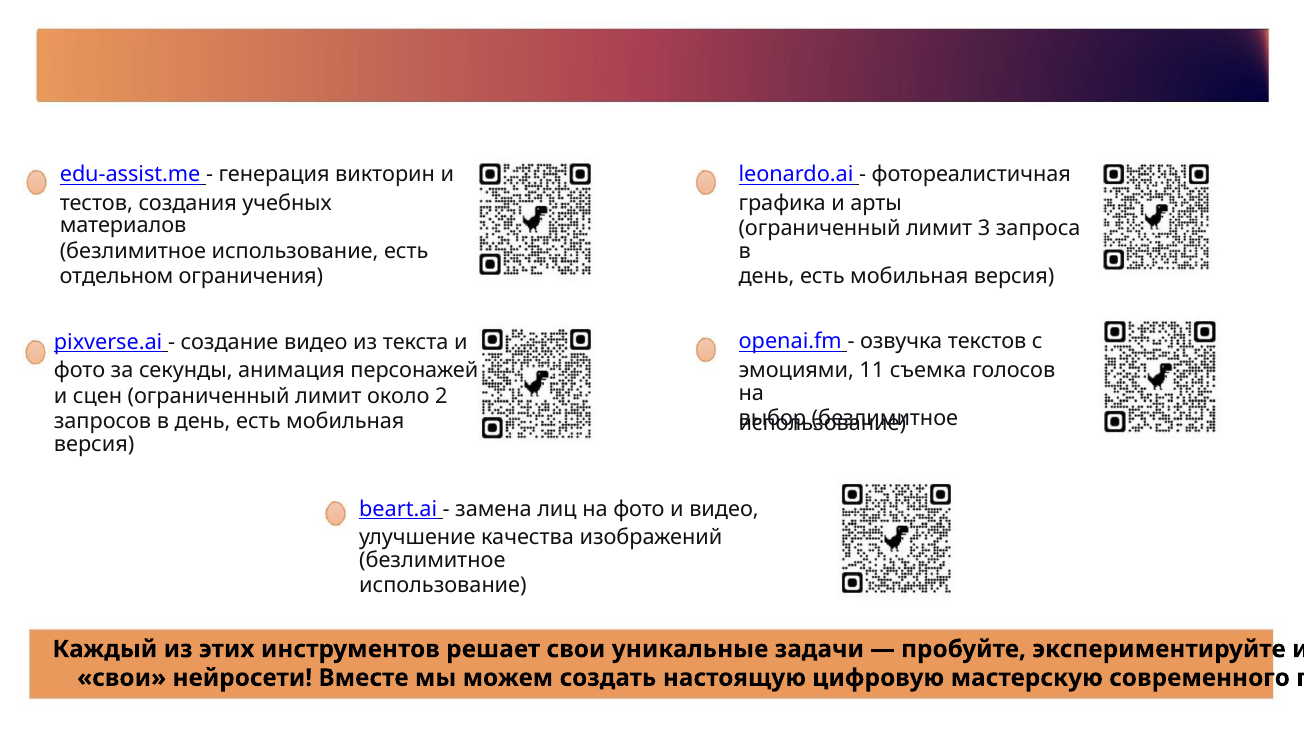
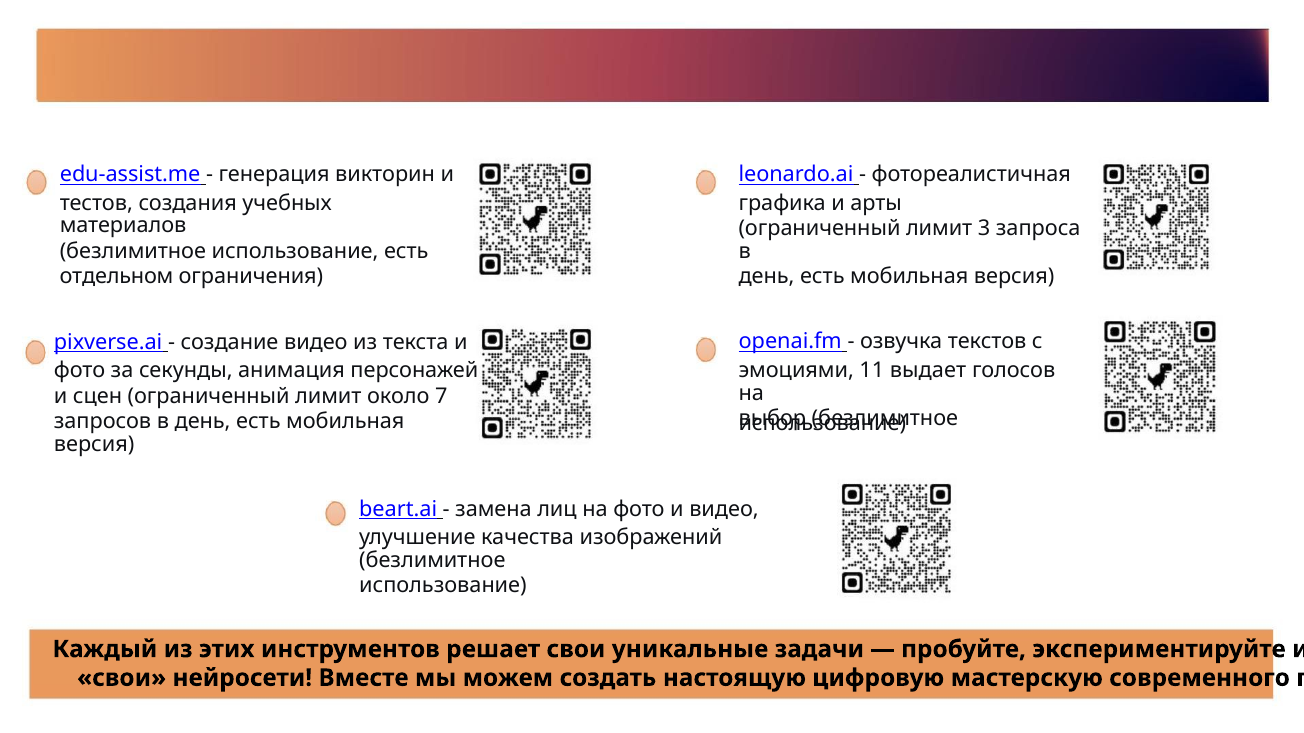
съемка: съемка -> выдает (928, 371)
2: 2 -> 7 (441, 396)
